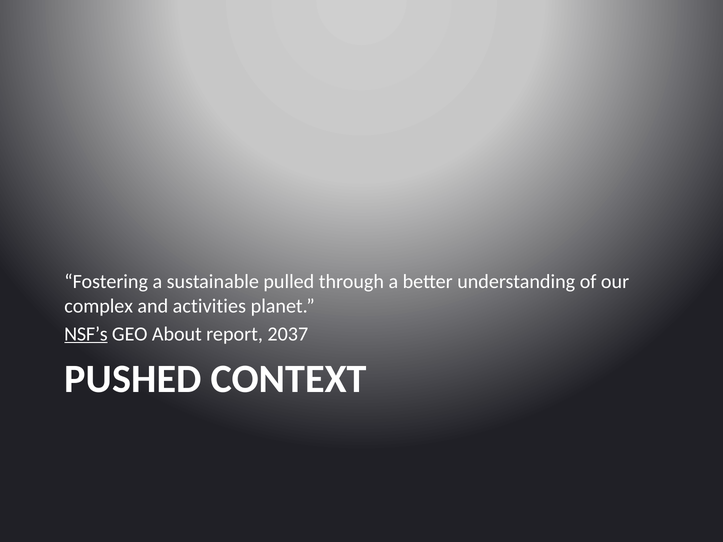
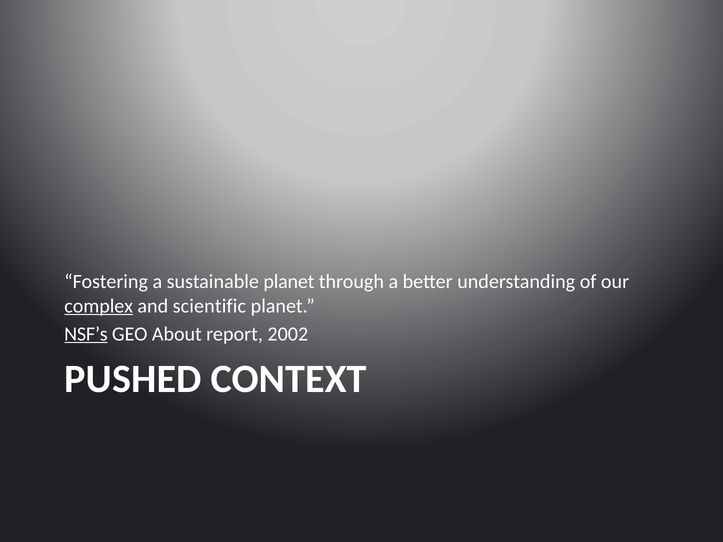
sustainable pulled: pulled -> planet (289, 282)
complex underline: none -> present (99, 306)
activities: activities -> scientific (209, 306)
2037: 2037 -> 2002 (288, 334)
